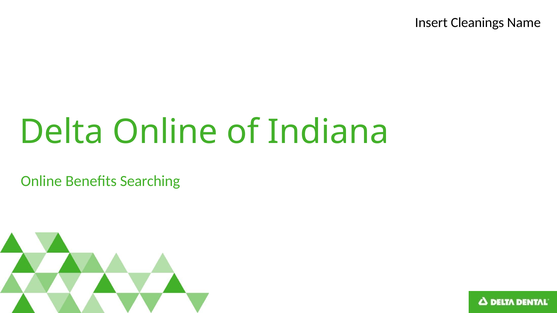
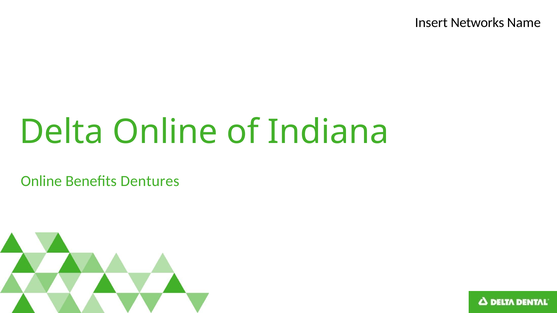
Cleanings: Cleanings -> Networks (477, 23)
Searching: Searching -> Dentures (150, 181)
